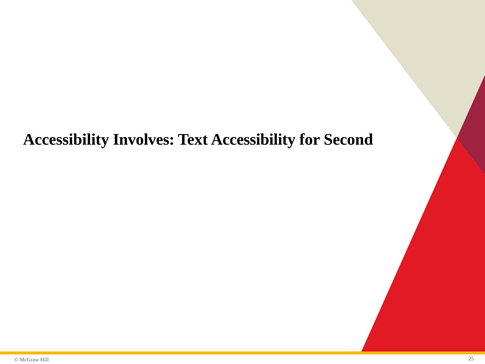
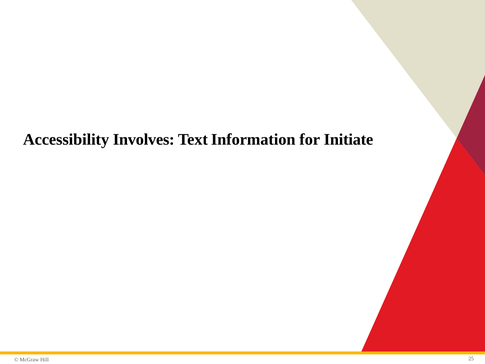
Text Accessibility: Accessibility -> Information (253, 139)
Second: Second -> Initiate (349, 139)
